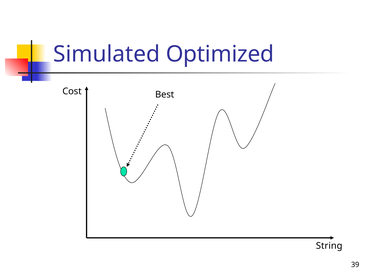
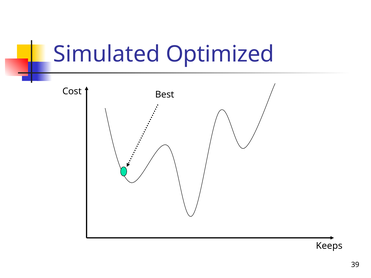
String: String -> Keeps (329, 246)
